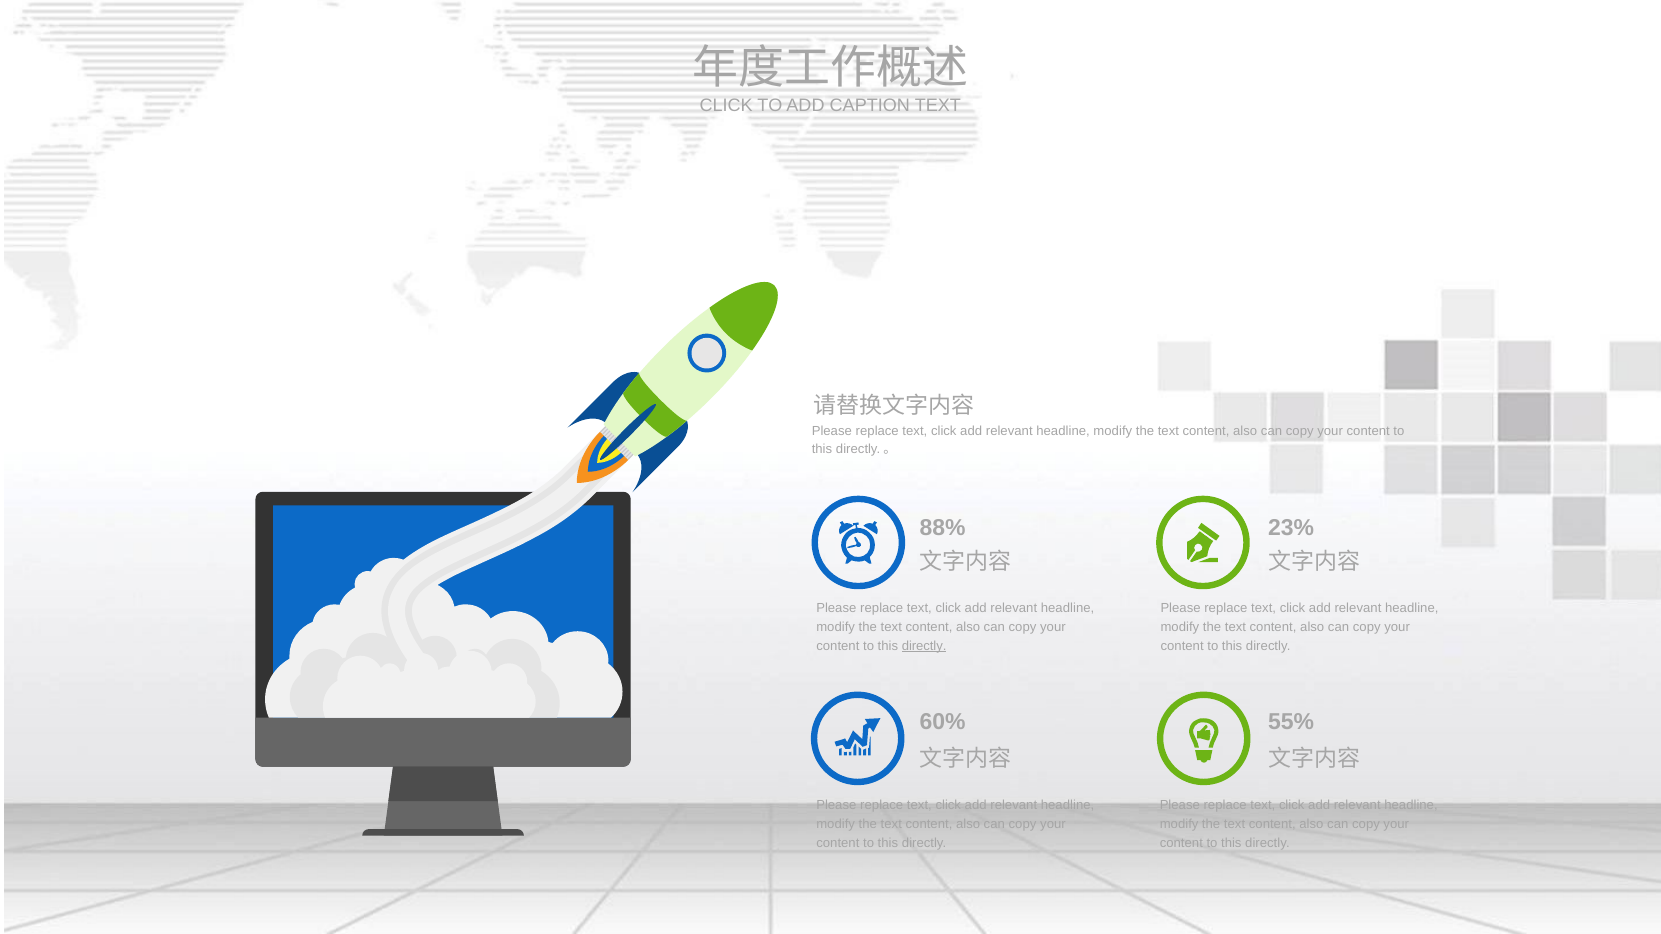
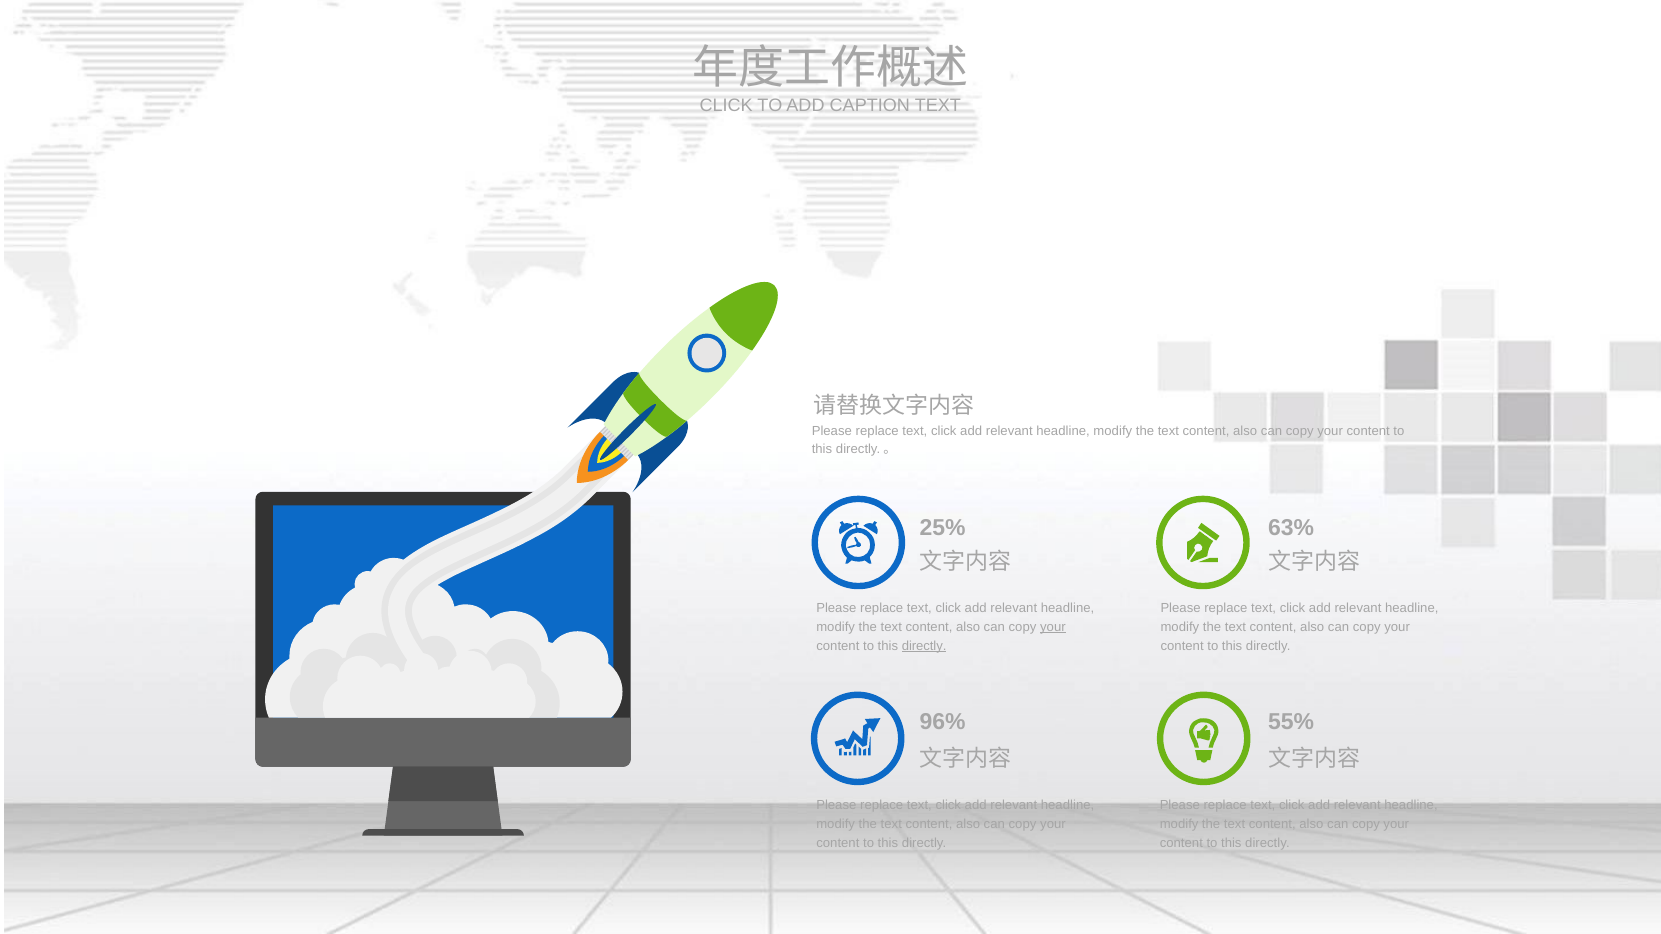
88%: 88% -> 25% (943, 528)
23%: 23% -> 63% (1291, 528)
your underline: none -> present (1053, 627)
60%: 60% -> 96% (943, 723)
